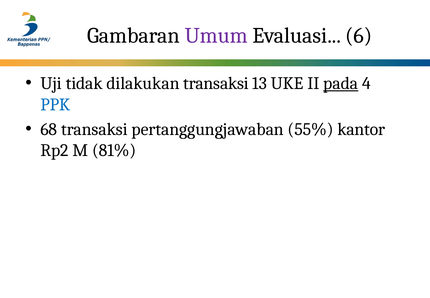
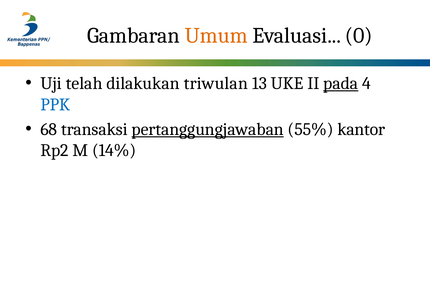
Umum colour: purple -> orange (216, 36)
6: 6 -> 0 (359, 36)
tidak: tidak -> telah (84, 83)
dilakukan transaksi: transaksi -> triwulan (216, 83)
pertanggungjawaban underline: none -> present (208, 129)
81%: 81% -> 14% (114, 150)
